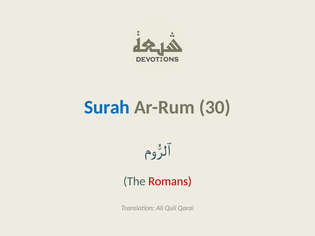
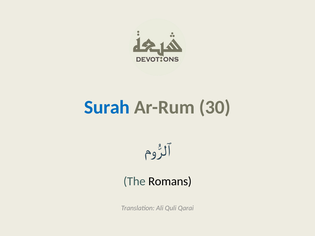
Romans colour: red -> black (170, 181)
